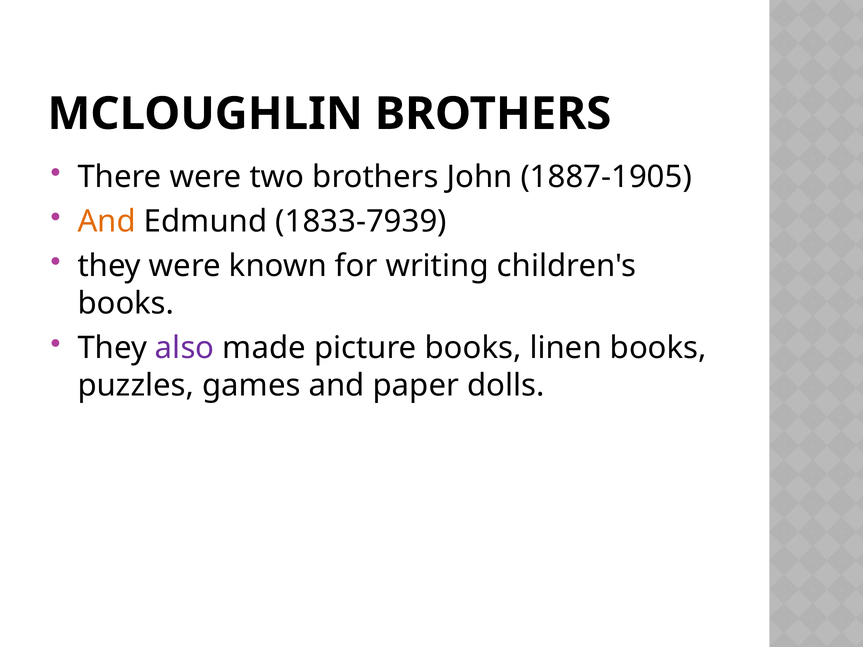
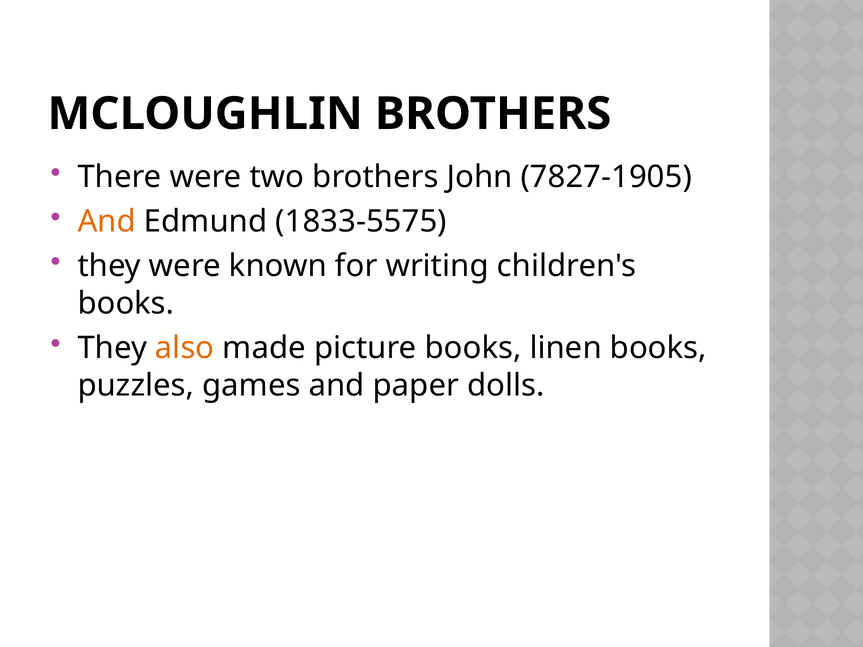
1887-1905: 1887-1905 -> 7827-1905 (606, 177)
1833-7939: 1833-7939 -> 1833-5575 (361, 222)
also colour: purple -> orange (185, 348)
